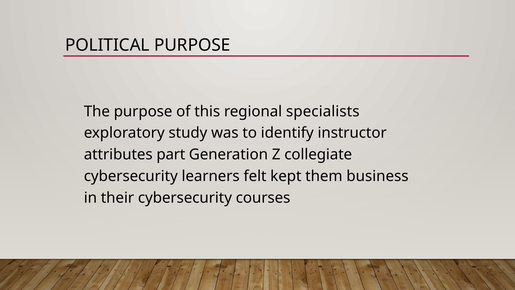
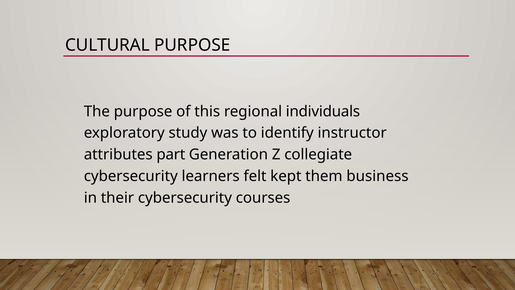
POLITICAL: POLITICAL -> CULTURAL (107, 45)
specialists: specialists -> individuals (323, 111)
